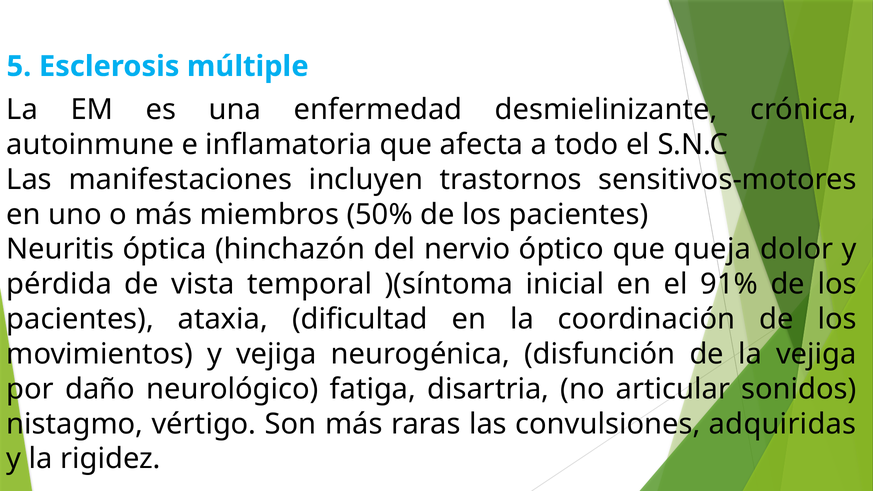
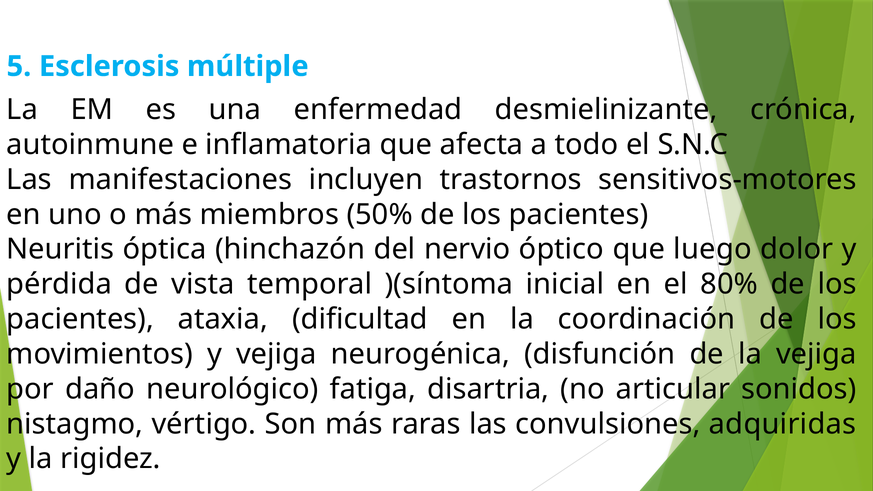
queja: queja -> luego (713, 249)
91%: 91% -> 80% (729, 284)
